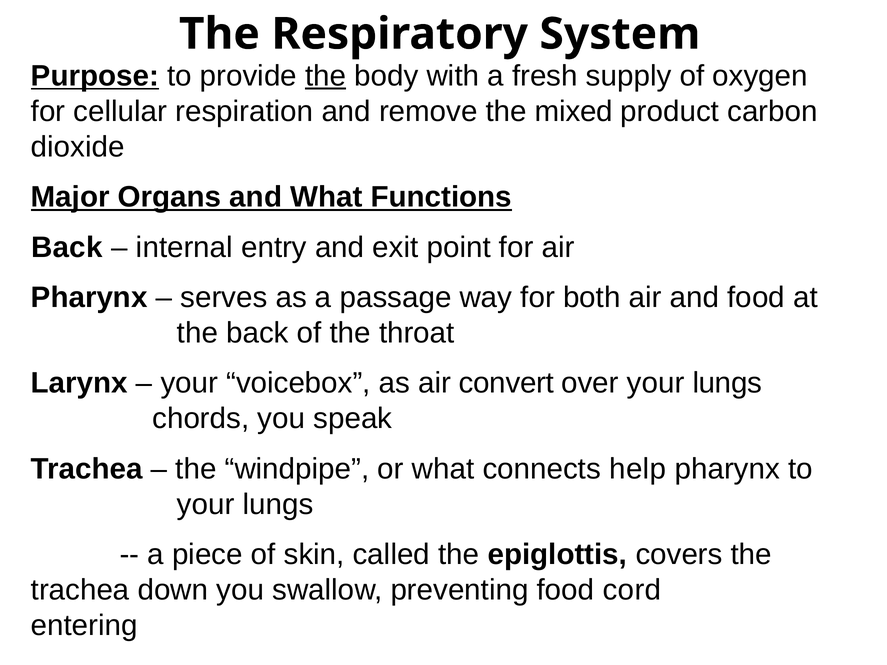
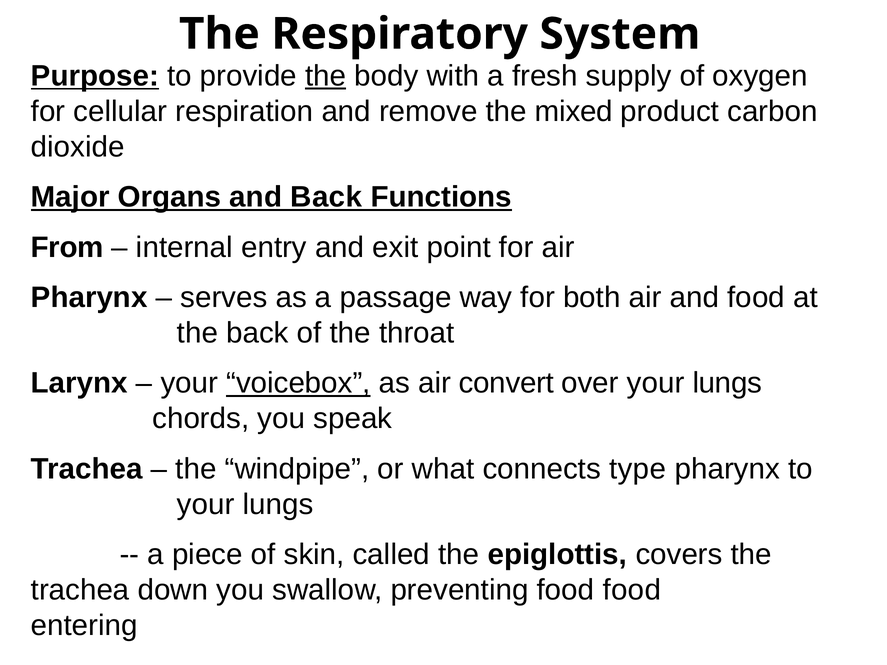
and What: What -> Back (326, 197)
Back: Back -> From (67, 247)
voicebox underline: none -> present (298, 383)
help: help -> type (638, 469)
food cord: cord -> food (632, 590)
